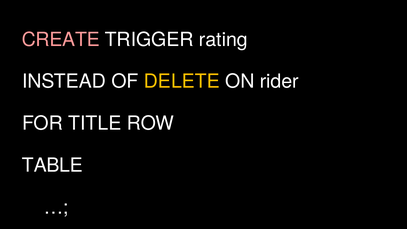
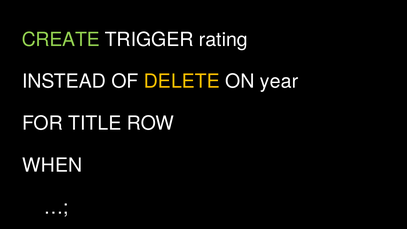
CREATE colour: pink -> light green (61, 40)
rider: rider -> year (279, 82)
TABLE: TABLE -> WHEN (52, 165)
